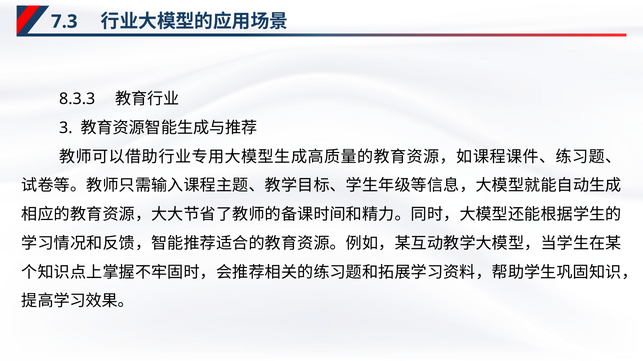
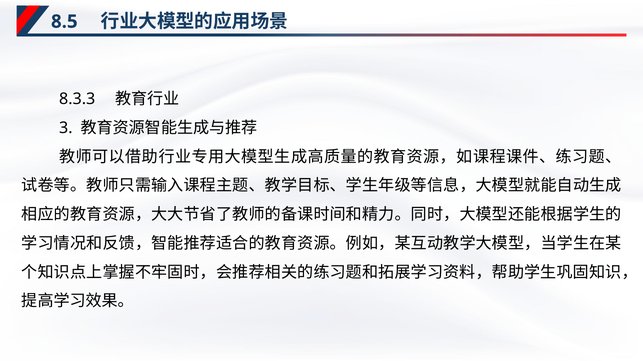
7.3: 7.3 -> 8.5 (64, 22)
